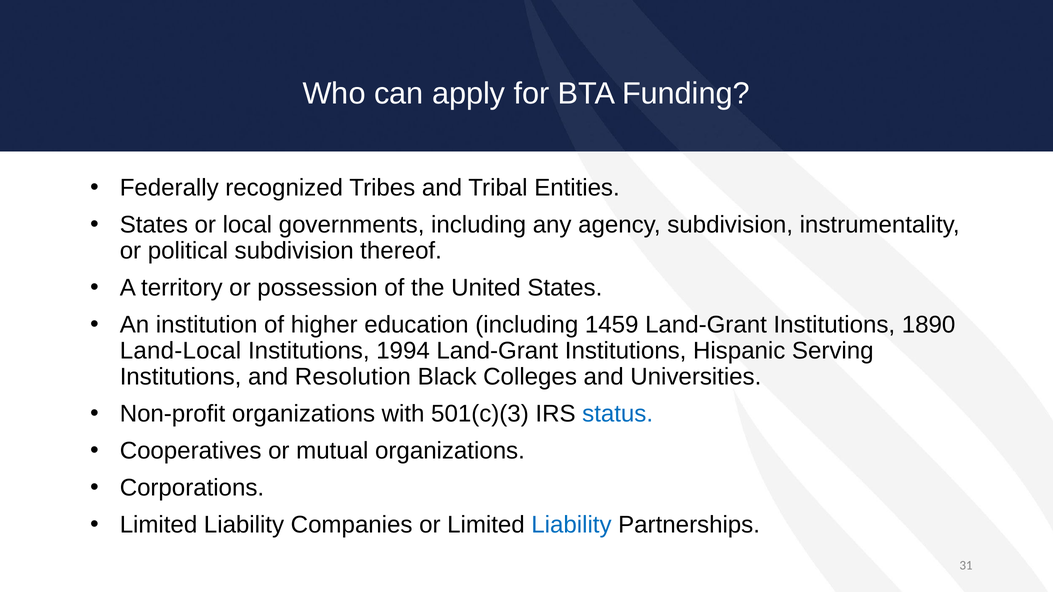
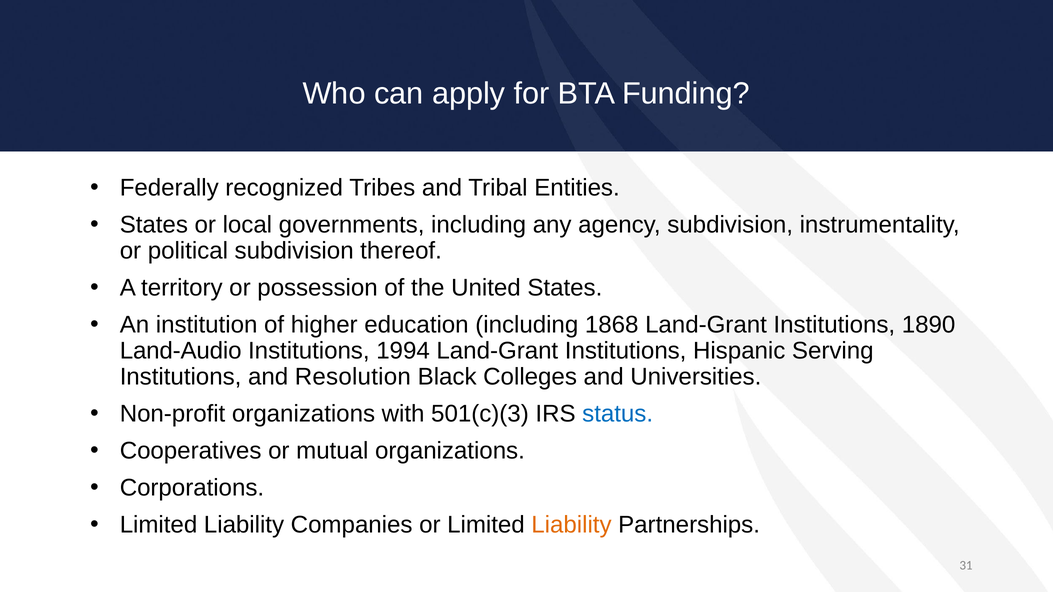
1459: 1459 -> 1868 (612, 325)
Land-Local: Land-Local -> Land-Audio (181, 351)
Liability colour: blue -> orange (571, 525)
